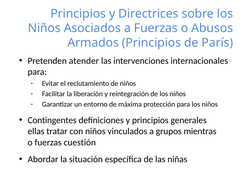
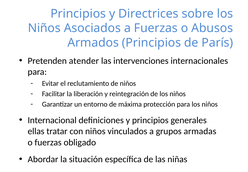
Contingentes: Contingentes -> Internacional (52, 120)
mientras: mientras -> armadas (200, 131)
cuestión: cuestión -> obligado (80, 142)
